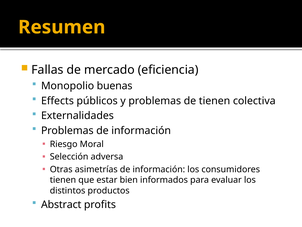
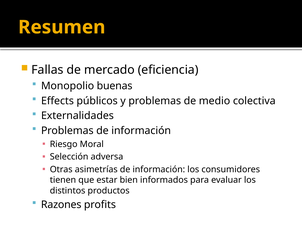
de tienen: tienen -> medio (215, 101)
Abstract: Abstract -> Razones (61, 204)
